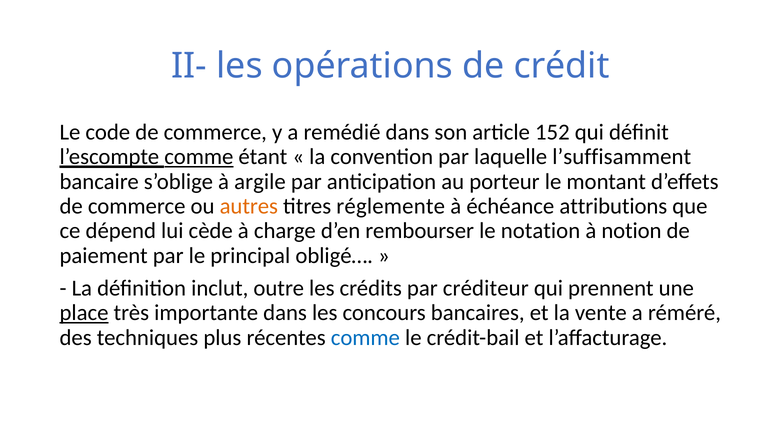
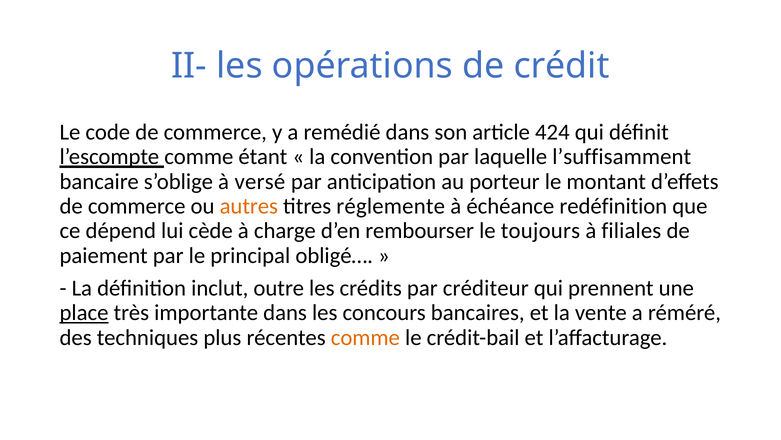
152: 152 -> 424 (552, 132)
comme underline: present -> none (199, 157)
argile: argile -> versé (260, 181)
attributions: attributions -> redéfinition (613, 206)
notation: notation -> toujours (540, 230)
notion: notion -> filiales (631, 230)
comme colour: blue -> orange (365, 337)
